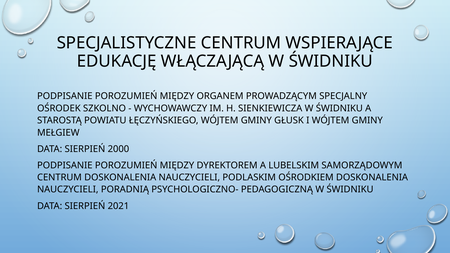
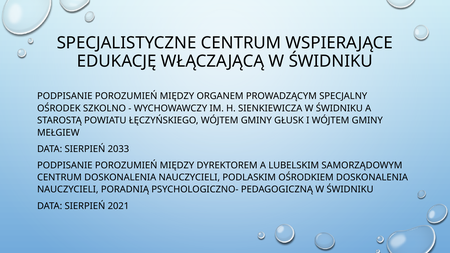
2000: 2000 -> 2033 (118, 149)
